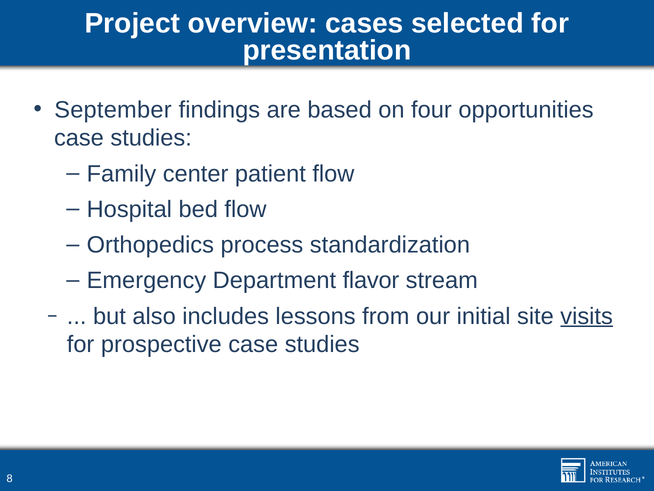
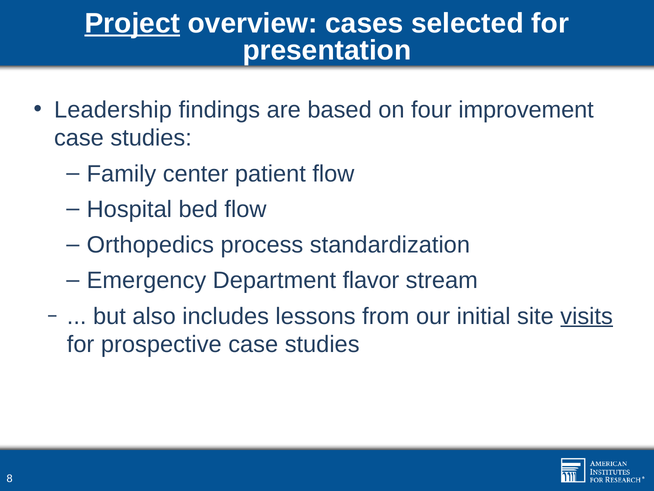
Project underline: none -> present (132, 23)
September: September -> Leadership (113, 110)
opportunities: opportunities -> improvement (526, 110)
